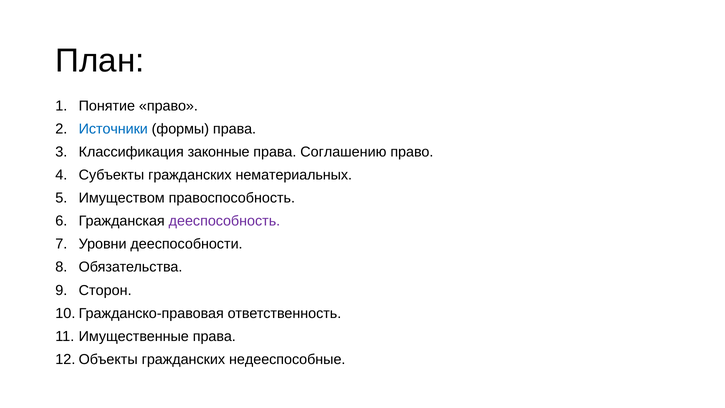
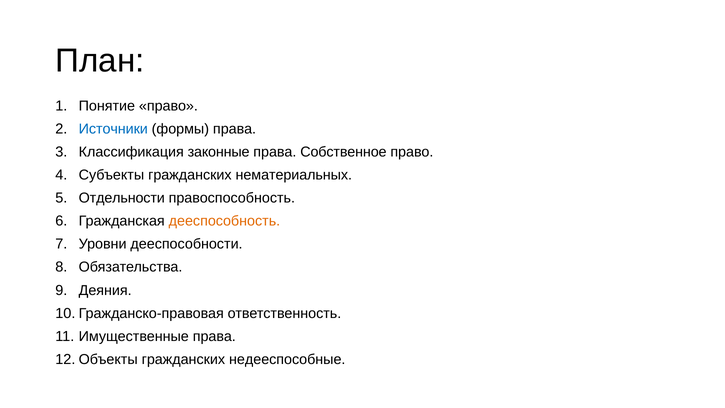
Соглашению: Соглашению -> Собственное (343, 152)
Имуществом: Имуществом -> Отдельности (122, 198)
дееспособность colour: purple -> orange (224, 221)
Сторон: Сторон -> Деяния (105, 290)
